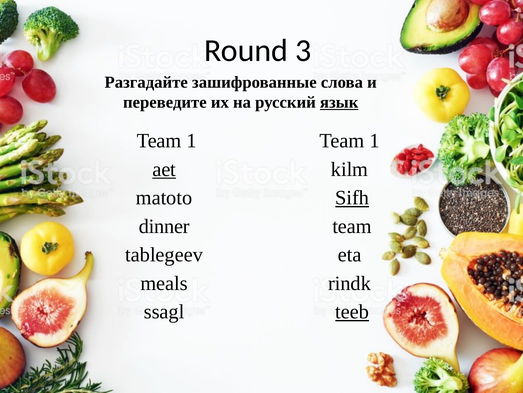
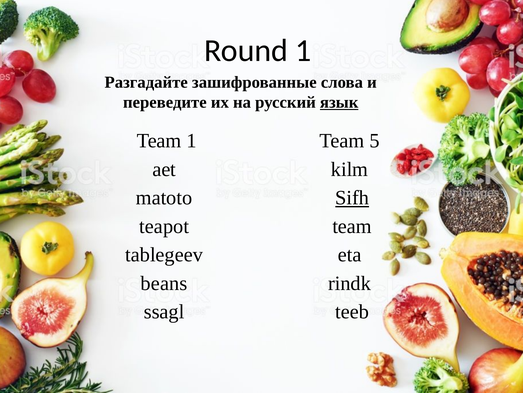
Round 3: 3 -> 1 (303, 51)
1: 1 -> 5 (375, 141)
aet underline: present -> none (164, 169)
dinner: dinner -> teapot (164, 226)
meals: meals -> beans (164, 283)
teeb underline: present -> none (352, 311)
